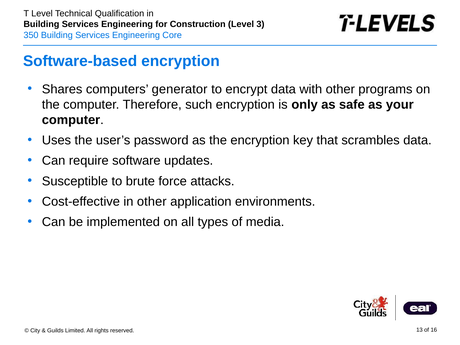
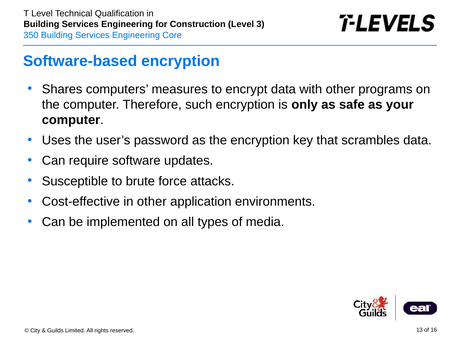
generator: generator -> measures (180, 89)
